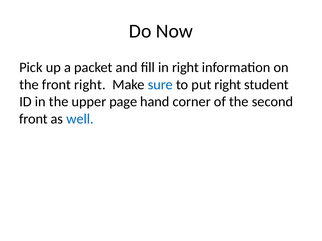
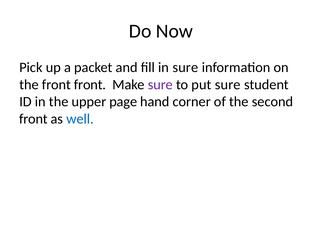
in right: right -> sure (185, 68)
front right: right -> front (90, 85)
sure colour: blue -> purple (160, 85)
put right: right -> sure (228, 85)
